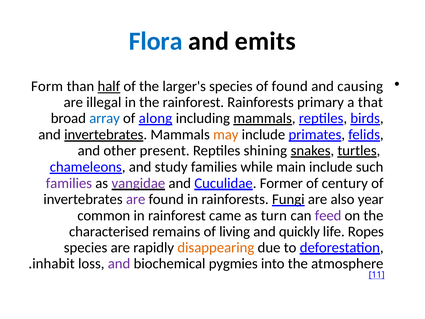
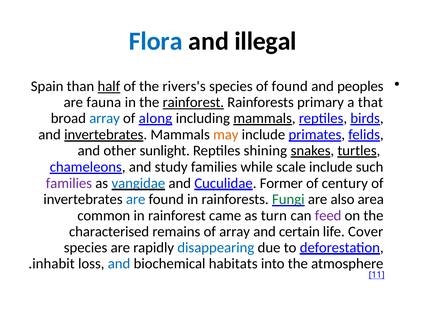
emits: emits -> illegal (266, 41)
Form: Form -> Spain (47, 86)
larger's: larger's -> rivers's (184, 86)
causing: causing -> peoples (360, 86)
illegal: illegal -> fauna (104, 102)
rainforest underline: none -> present (193, 102)
present: present -> sunlight (165, 151)
main: main -> scale (291, 167)
vangidae colour: purple -> blue (138, 183)
are colour: purple -> blue (136, 199)
Fungi colour: black -> green (288, 199)
year: year -> area (371, 199)
of living: living -> array (235, 231)
quickly: quickly -> certain (299, 231)
Ropes: Ropes -> Cover (366, 231)
disappearing colour: orange -> blue (216, 247)
and colour: purple -> blue (119, 263)
pygmies: pygmies -> habitats (233, 263)
